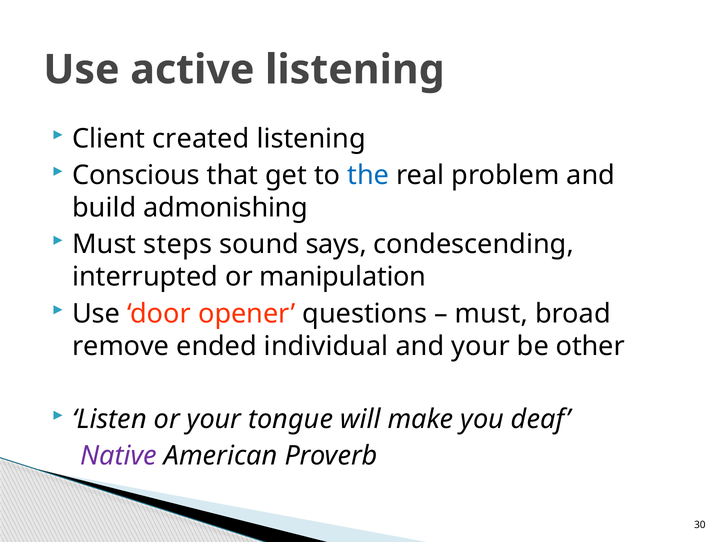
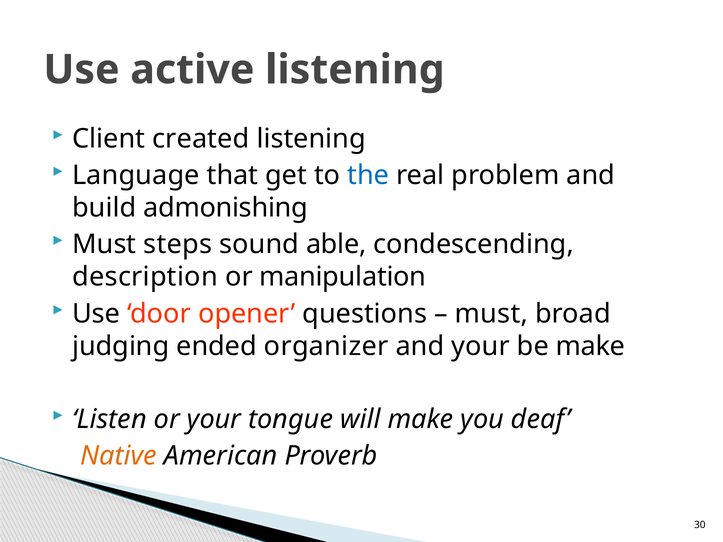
Conscious: Conscious -> Language (136, 175)
says: says -> able (336, 245)
interrupted: interrupted -> description (145, 277)
remove: remove -> judging (121, 346)
individual: individual -> organizer (326, 346)
be other: other -> make (590, 346)
Native colour: purple -> orange (119, 456)
